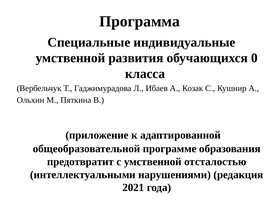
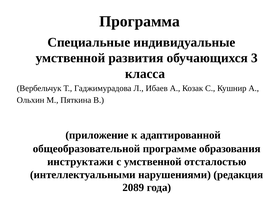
0: 0 -> 3 (254, 58)
предотвратит: предотвратит -> инструктажи (80, 162)
2021: 2021 -> 2089 (133, 188)
